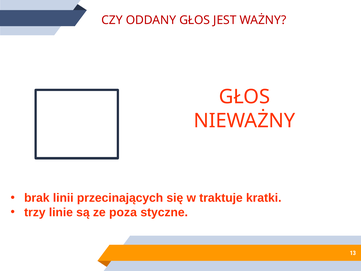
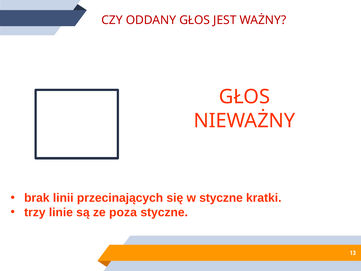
w traktuje: traktuje -> styczne (221, 198)
